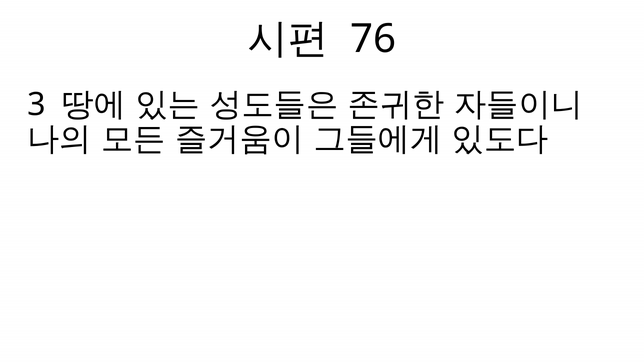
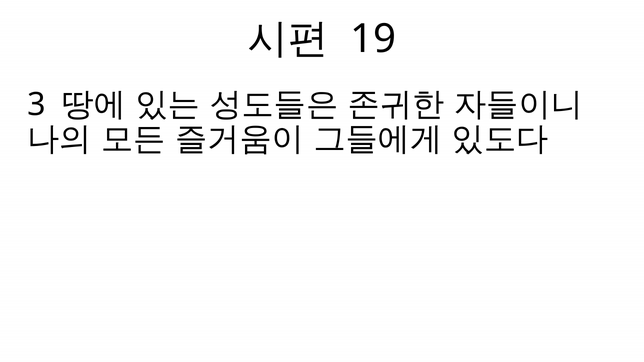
76: 76 -> 19 (373, 39)
